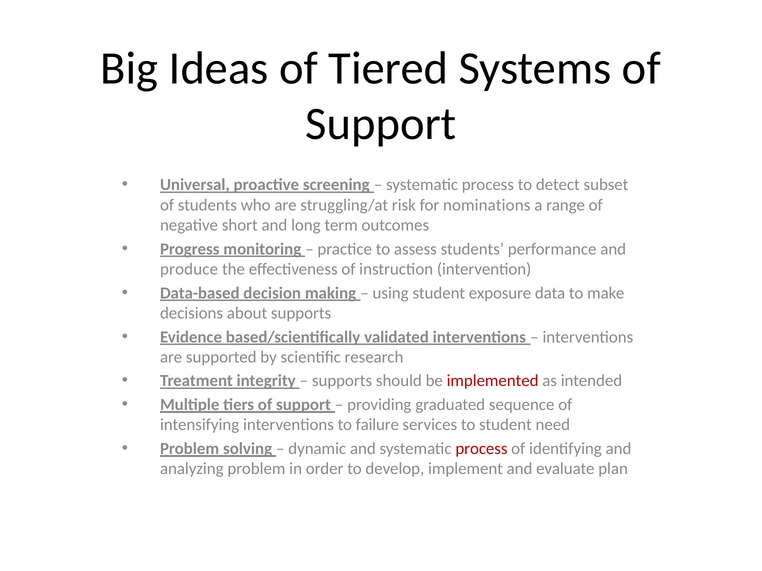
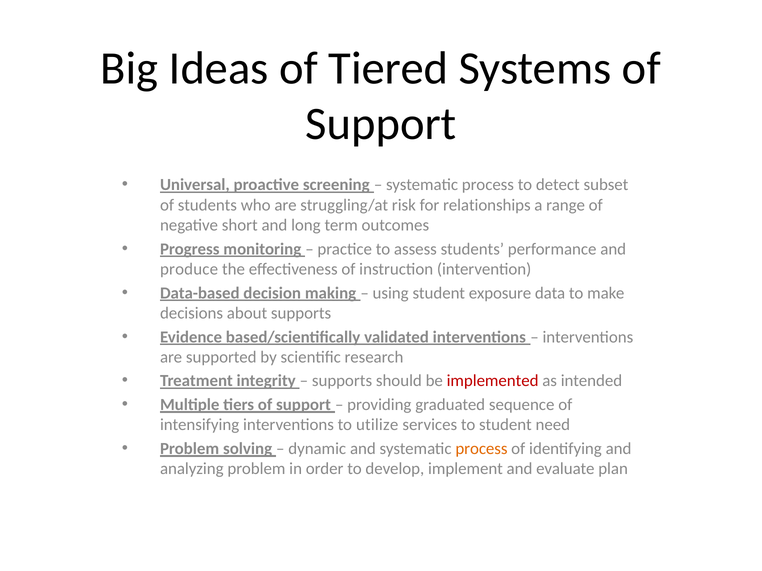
nominations: nominations -> relationships (487, 205)
failure: failure -> utilize (377, 425)
process colour: red -> orange (481, 449)
